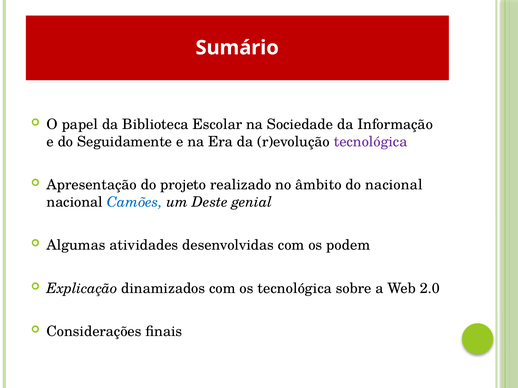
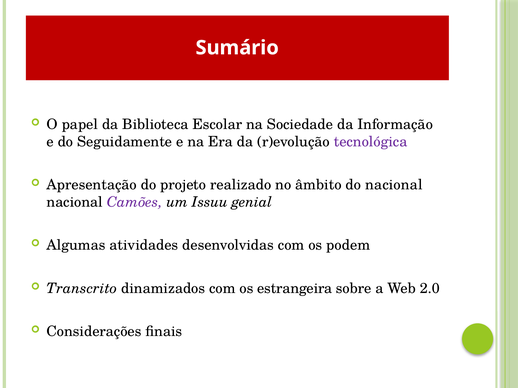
Camões colour: blue -> purple (135, 202)
Deste: Deste -> Issuu (210, 202)
Explicação: Explicação -> Transcrito (82, 289)
os tecnológica: tecnológica -> estrangeira (295, 289)
